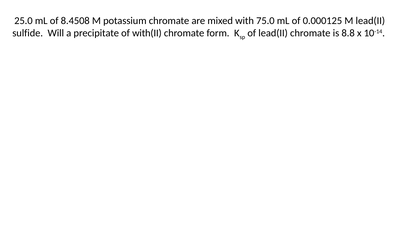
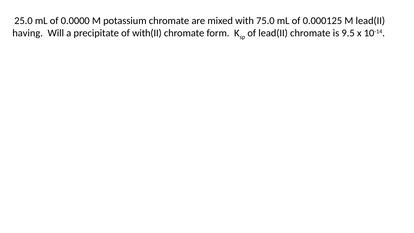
8.4508: 8.4508 -> 0.0000 (75, 21)
sulfide: sulfide -> having (28, 33)
8.8: 8.8 -> 9.5 (348, 33)
